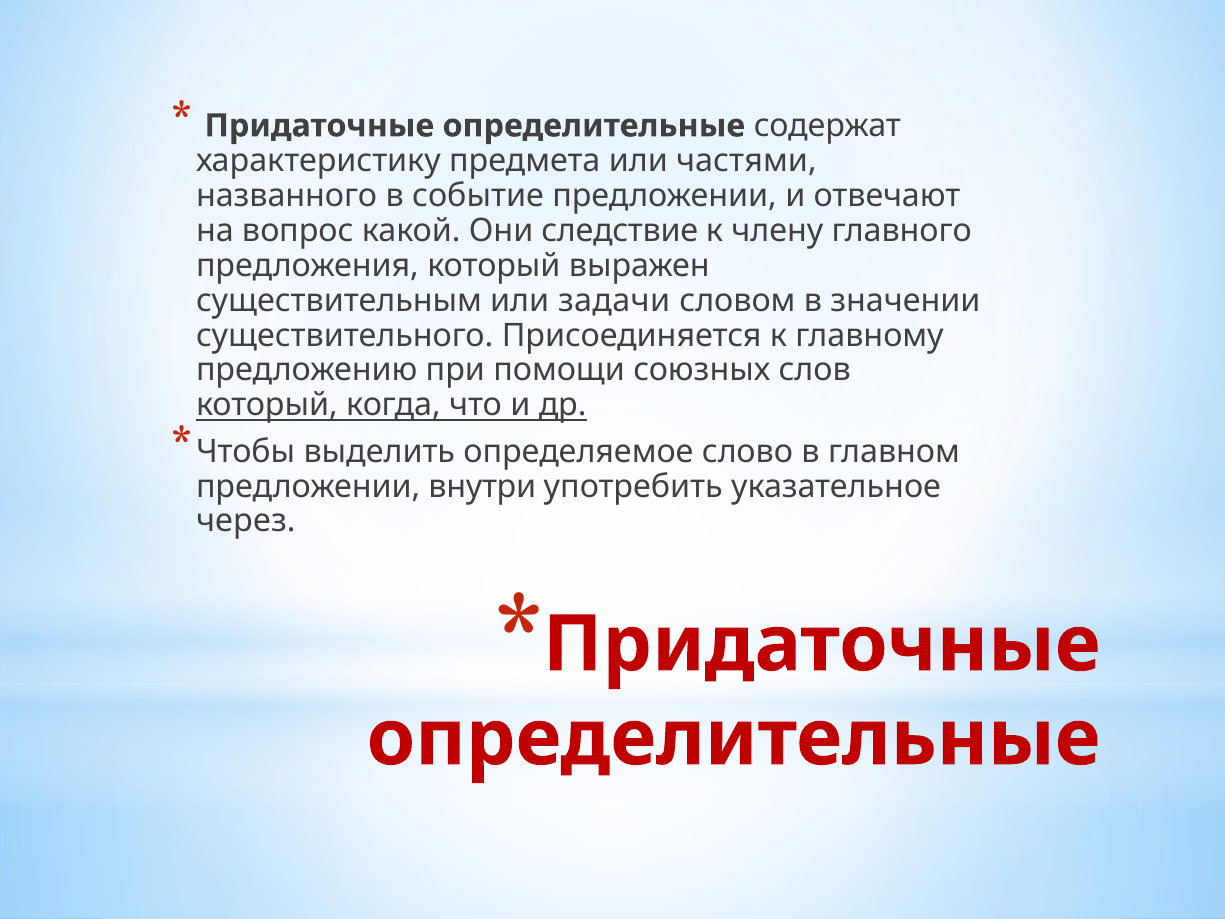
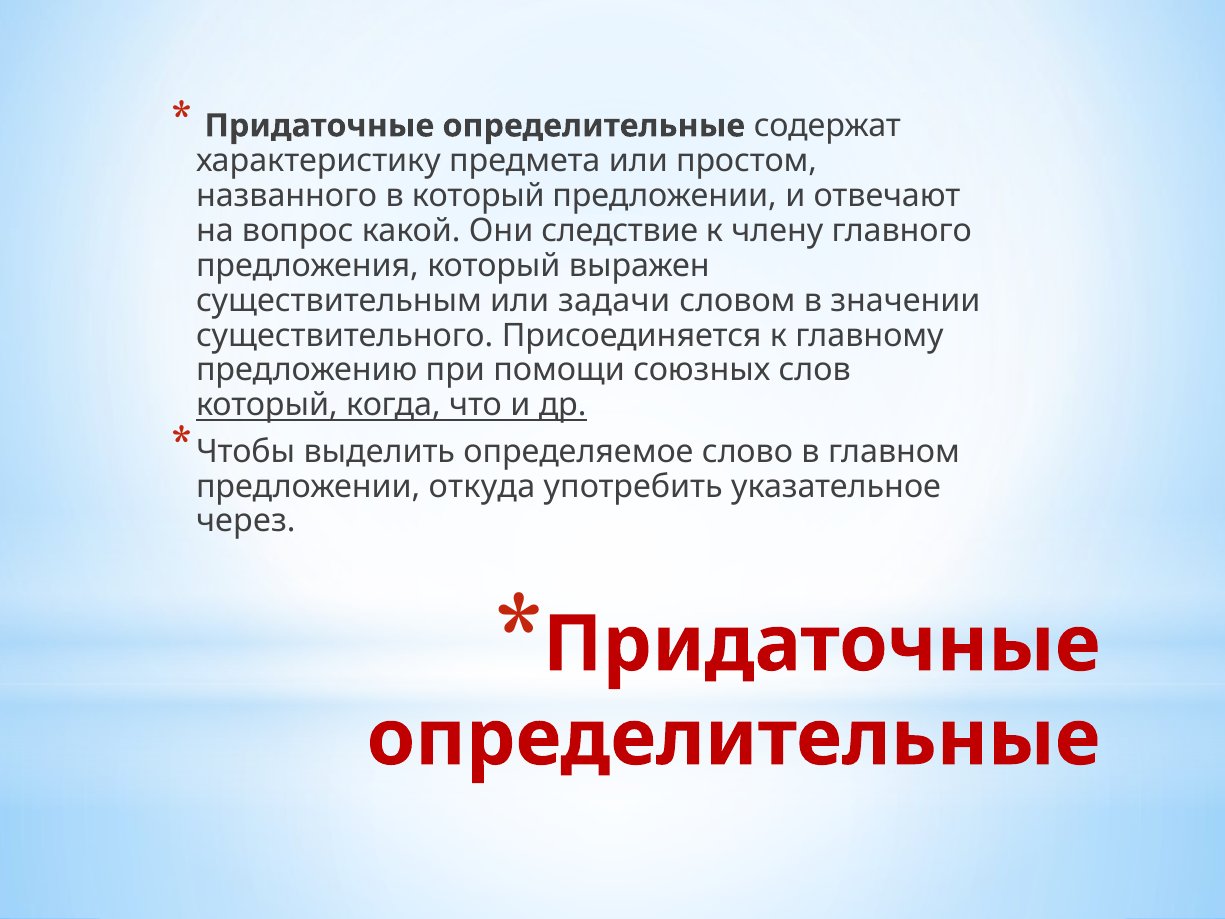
частями: частями -> простом (747, 161)
в событие: событие -> который (478, 196)
внутри: внутри -> откуда (482, 486)
